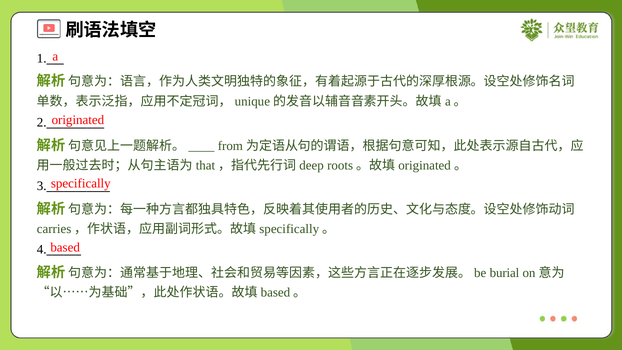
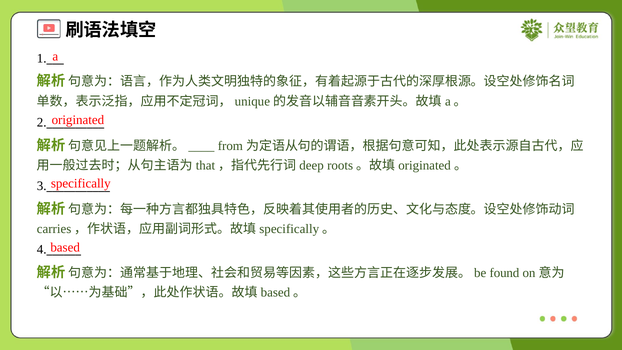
burial: burial -> found (504, 273)
